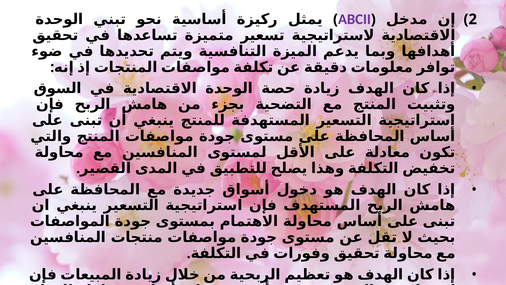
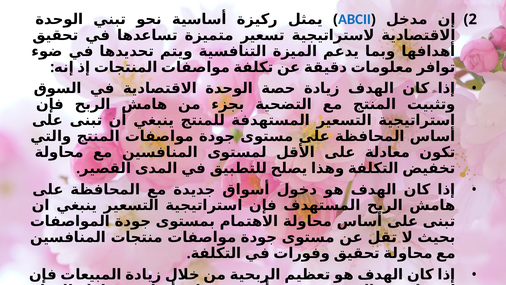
ABCII colour: purple -> blue (354, 19)
